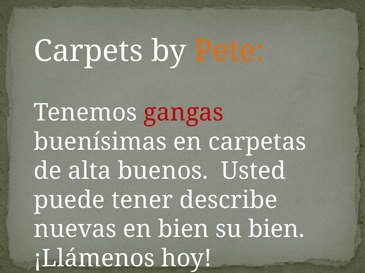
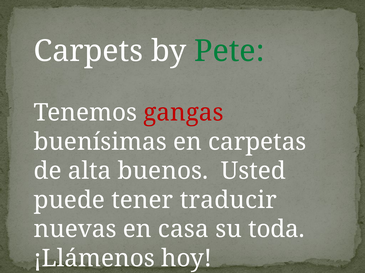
Pete colour: orange -> green (229, 51)
describe: describe -> traducir (228, 201)
en bien: bien -> casa (183, 230)
su bien: bien -> toda (276, 230)
